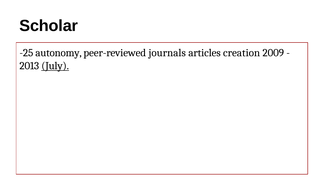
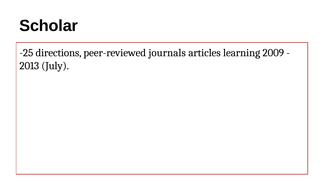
autonomy: autonomy -> directions (59, 53)
creation: creation -> learning (242, 53)
July underline: present -> none (55, 66)
